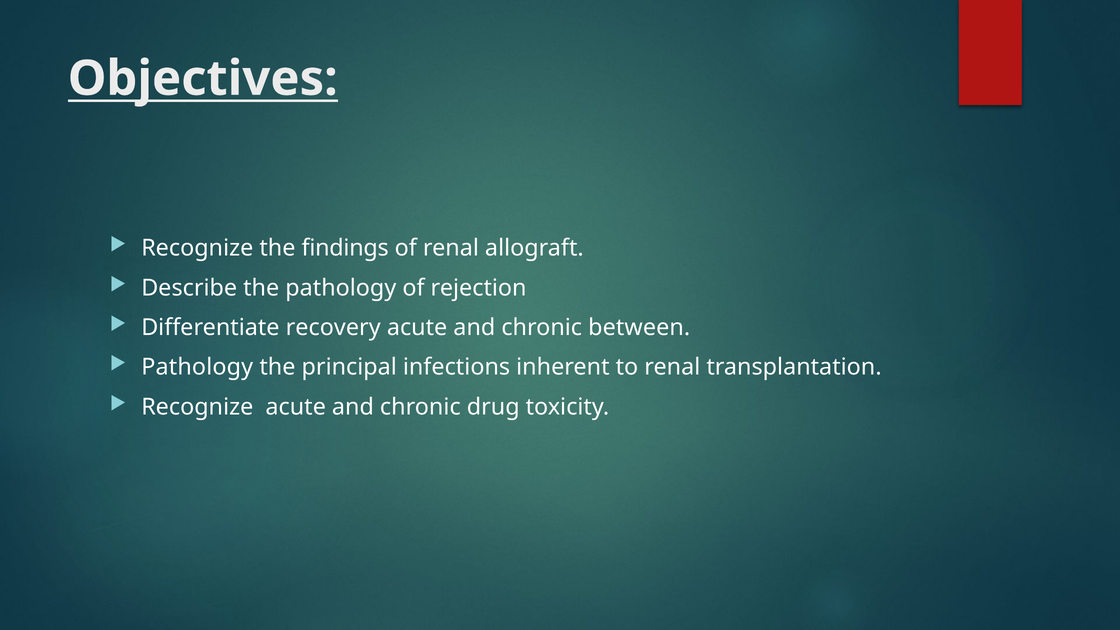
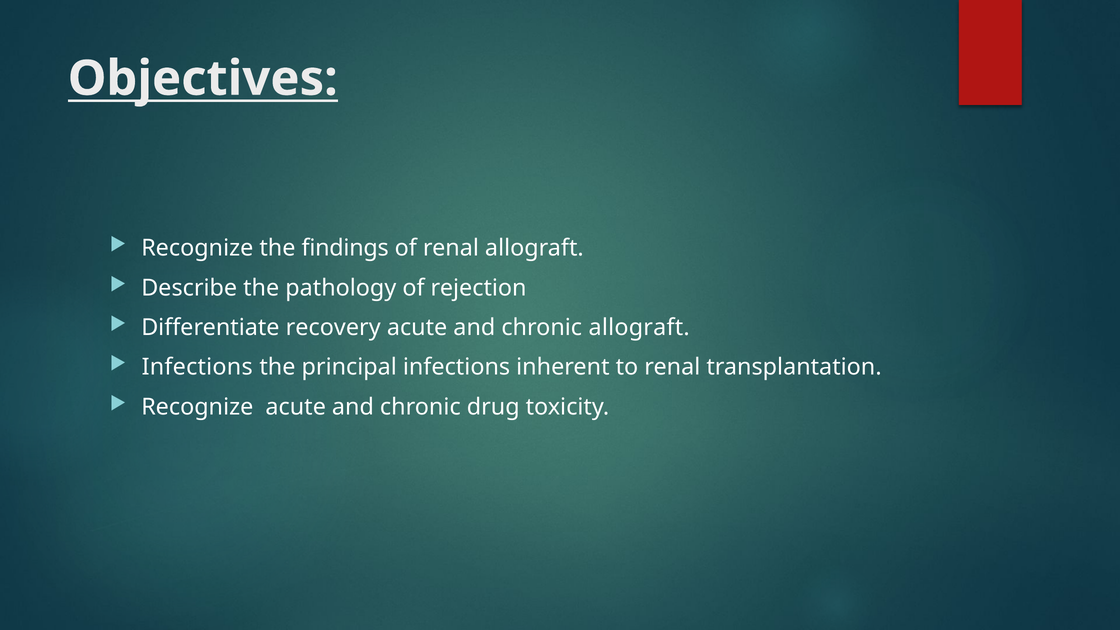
chronic between: between -> allograft (639, 327)
Pathology: Pathology -> Infections (197, 367)
